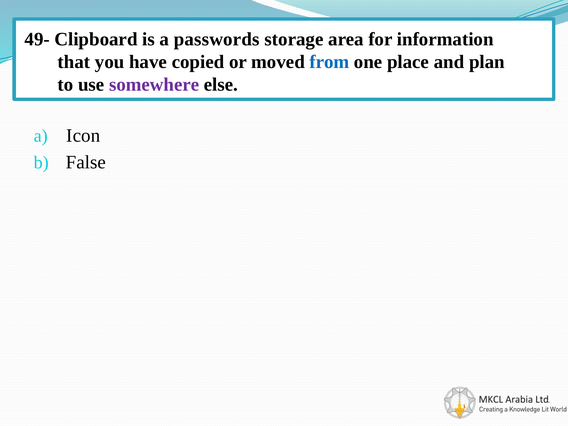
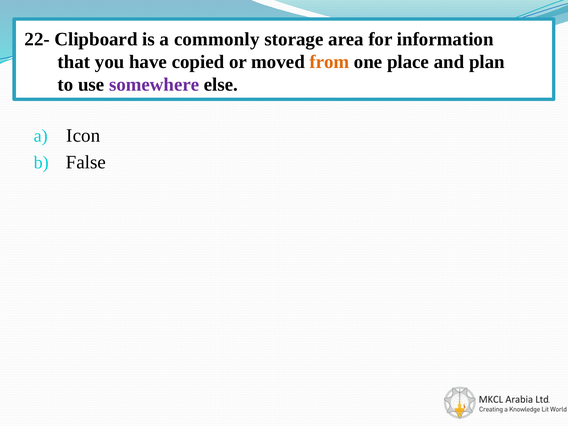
49-: 49- -> 22- (37, 39)
passwords: passwords -> commonly (217, 39)
from colour: blue -> orange (329, 62)
